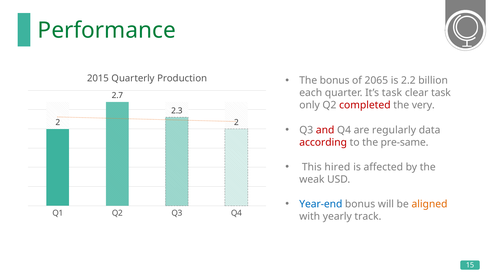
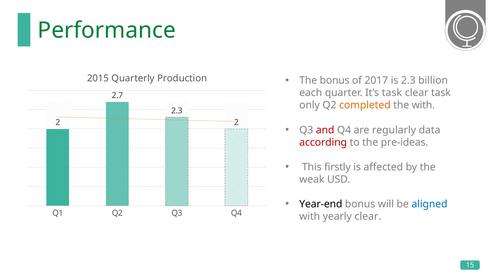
2065: 2065 -> 2017 (376, 80)
is 2.2: 2.2 -> 2.3 (408, 80)
completed colour: red -> orange (365, 105)
the very: very -> with (423, 105)
pre-same: pre-same -> pre-ideas (405, 142)
hired: hired -> firstly (337, 167)
Year-end colour: blue -> black (321, 204)
aligned colour: orange -> blue (429, 204)
yearly track: track -> clear (368, 216)
